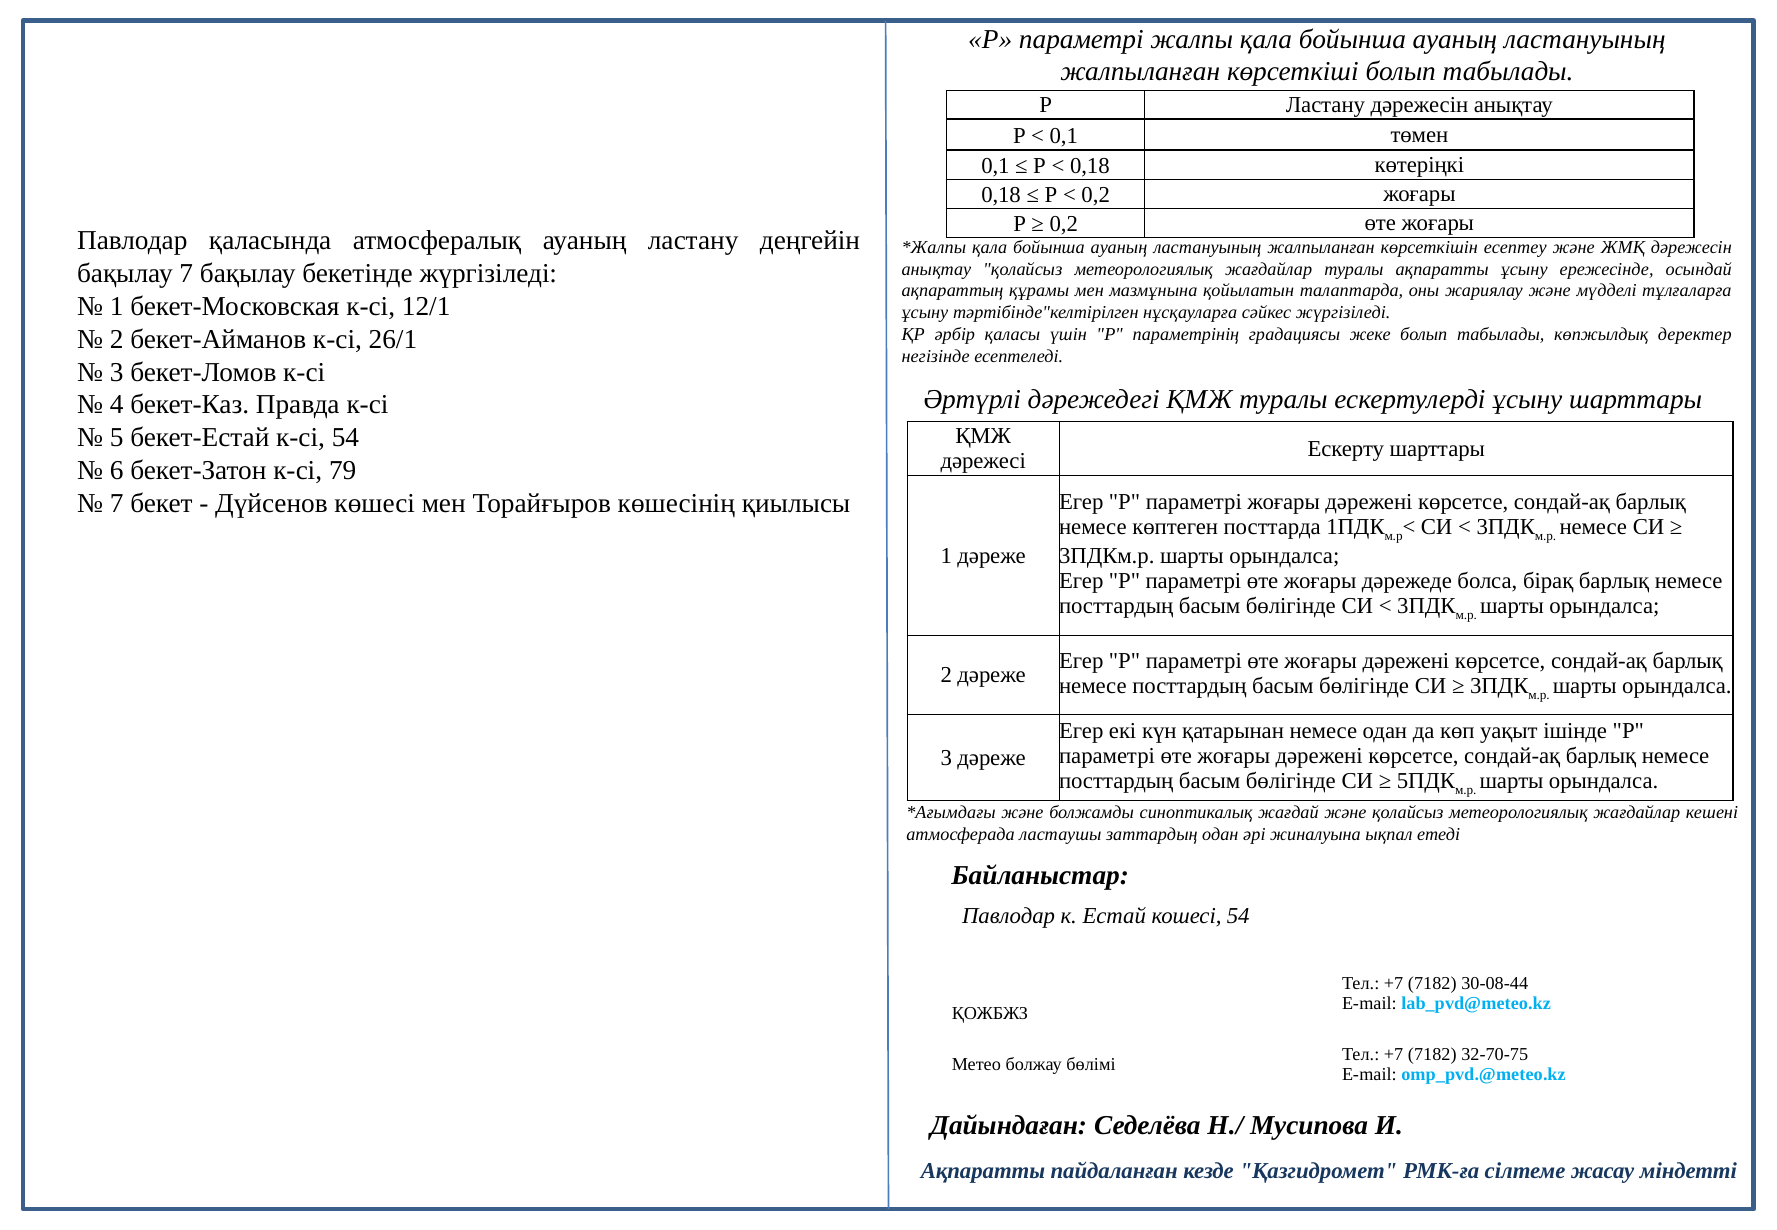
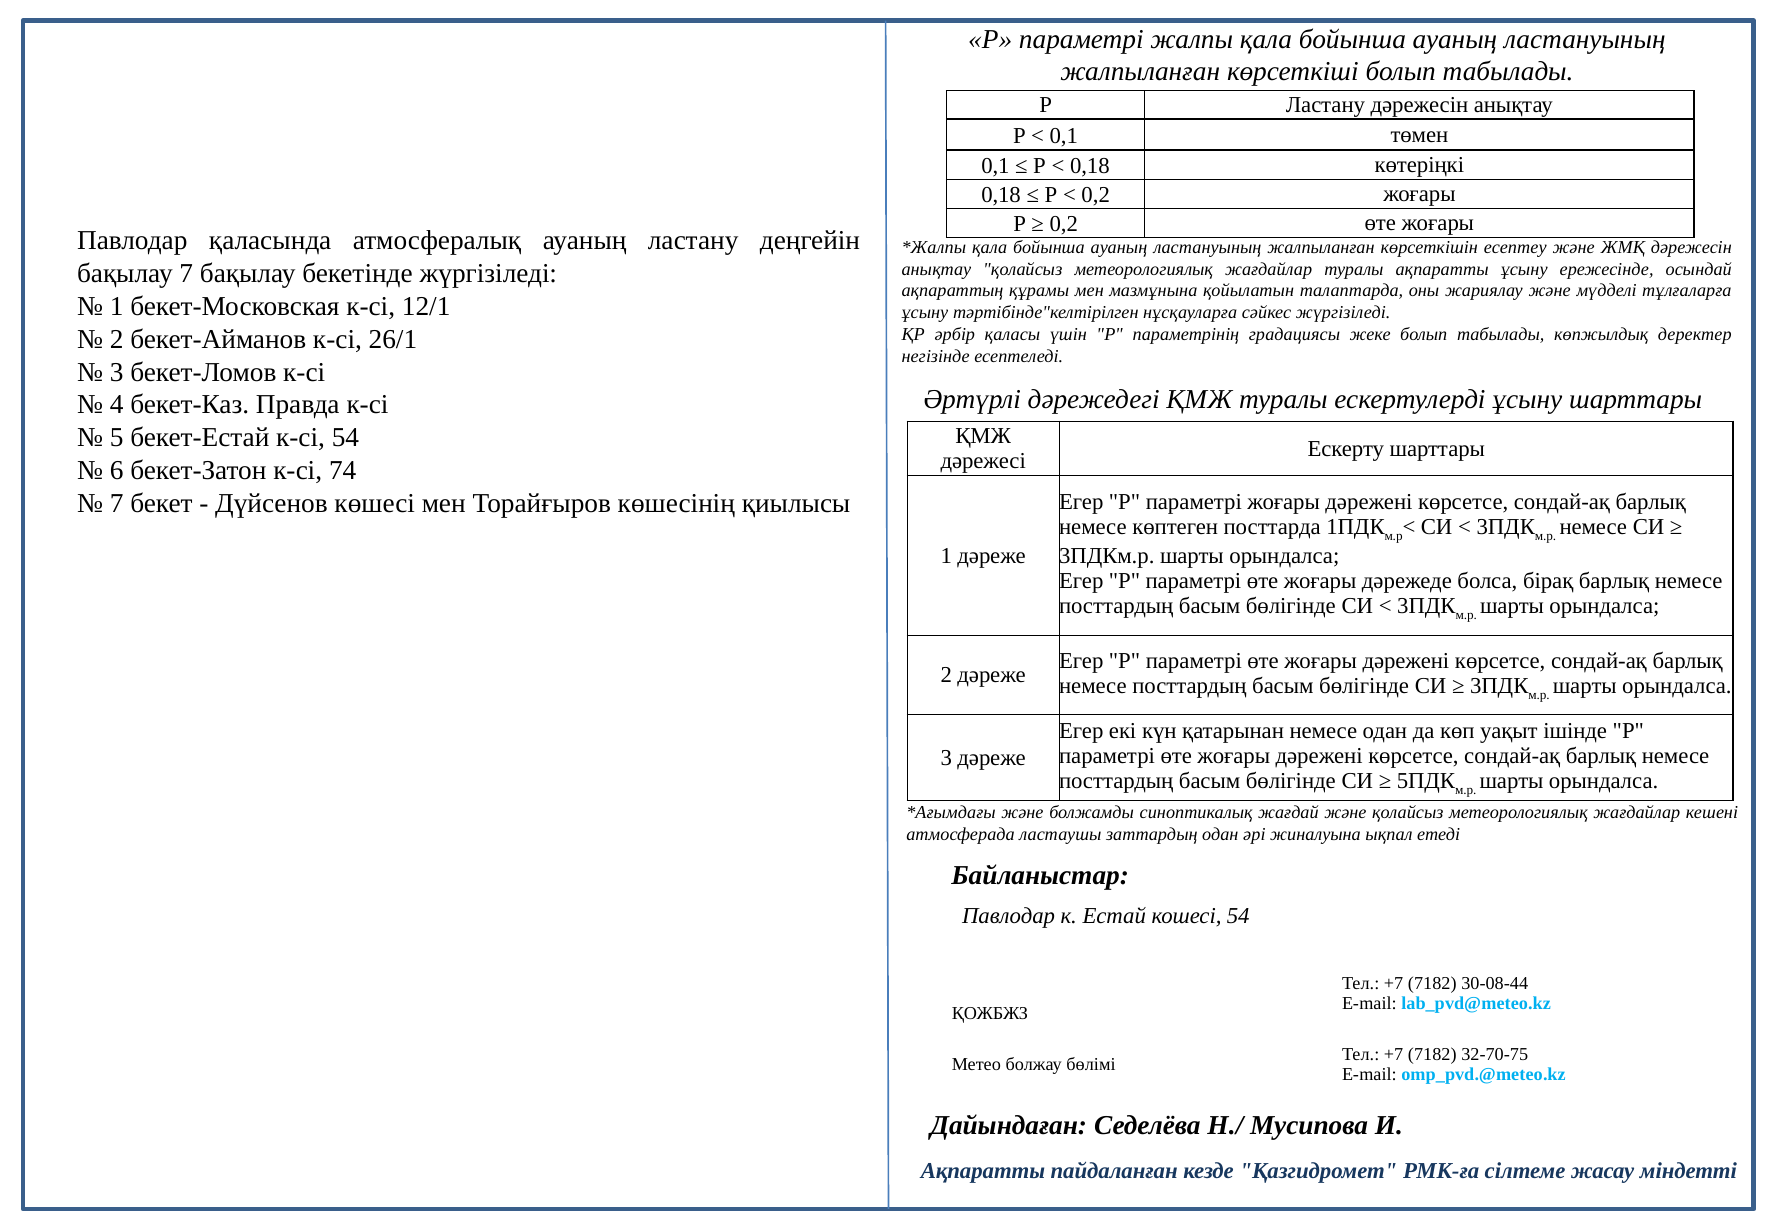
79: 79 -> 74 (343, 471)
